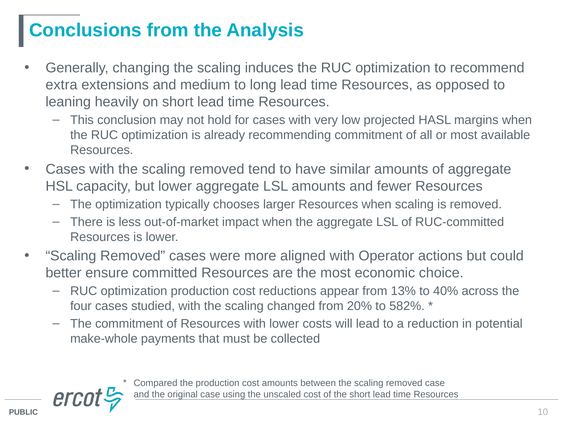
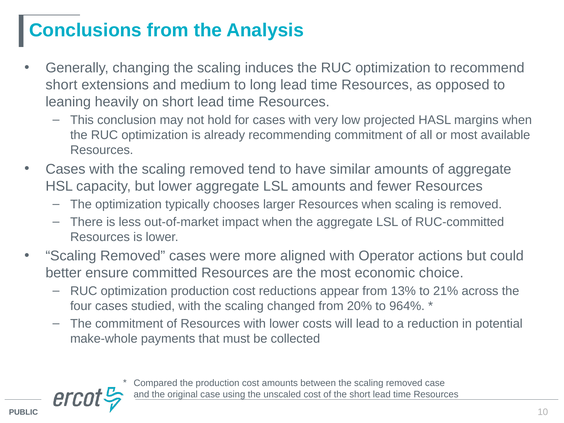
extra: extra -> short (61, 85)
40%: 40% -> 21% (446, 291)
582%: 582% -> 964% (407, 306)
